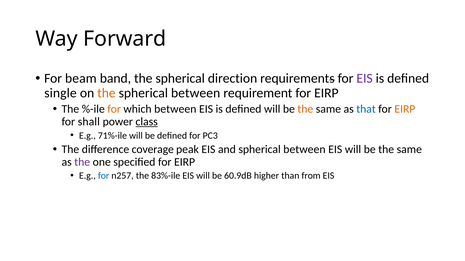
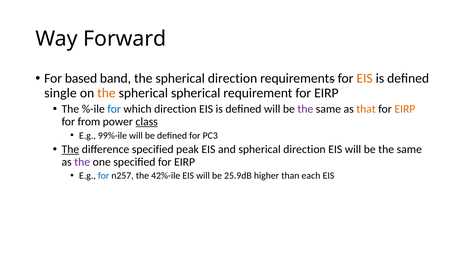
beam: beam -> based (81, 79)
EIS colour: purple -> orange (365, 79)
between: between -> spherical (196, 93)
for colour: orange -> blue (114, 109)
which between: between -> direction (175, 109)
the colour: orange -> purple (305, 109)
that colour: blue -> orange (366, 109)
shall: shall -> from (89, 122)
71%-ile: 71%-ile -> 99%-ile (112, 136)
The underline: none -> present (70, 150)
difference coverage: coverage -> specified (153, 150)
and spherical between: between -> direction (304, 150)
83%-ile: 83%-ile -> 42%-ile (166, 176)
60.9dB: 60.9dB -> 25.9dB (238, 176)
from: from -> each (311, 176)
